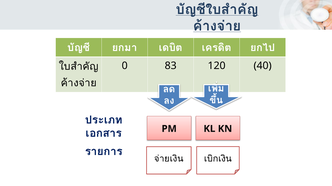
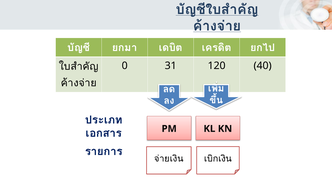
83: 83 -> 31 (171, 66)
